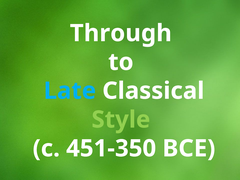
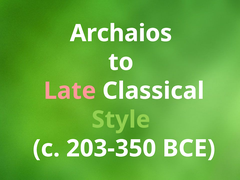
Through: Through -> Archaios (121, 33)
Late colour: light blue -> pink (70, 91)
451-350: 451-350 -> 203-350 (111, 148)
